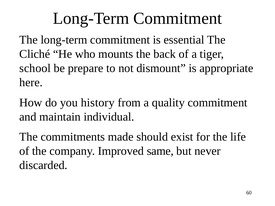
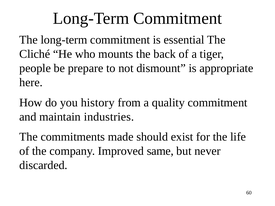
school: school -> people (35, 68)
individual: individual -> industries (109, 117)
